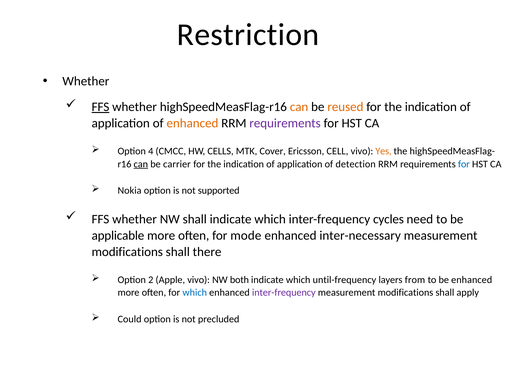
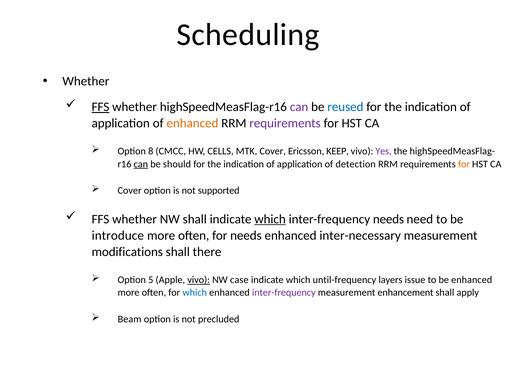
Restriction: Restriction -> Scheduling (248, 35)
can colour: orange -> purple (299, 107)
reused colour: orange -> blue (345, 107)
4: 4 -> 8 (151, 151)
CELL: CELL -> KEEP (338, 151)
Yes colour: orange -> purple (383, 151)
carrier: carrier -> should (177, 164)
for colour: blue -> orange (464, 164)
Nokia: Nokia -> Cover (130, 191)
which underline: none -> present (270, 219)
inter-frequency cycles: cycles -> needs (388, 219)
applicable: applicable -> introduce (118, 235)
for mode: mode -> needs (246, 235)
2: 2 -> 5 (151, 280)
vivo underline: none -> present (199, 280)
both: both -> case (239, 280)
from: from -> issue (415, 280)
modifications: modifications -> enhancement (406, 293)
Could: Could -> Beam (130, 319)
